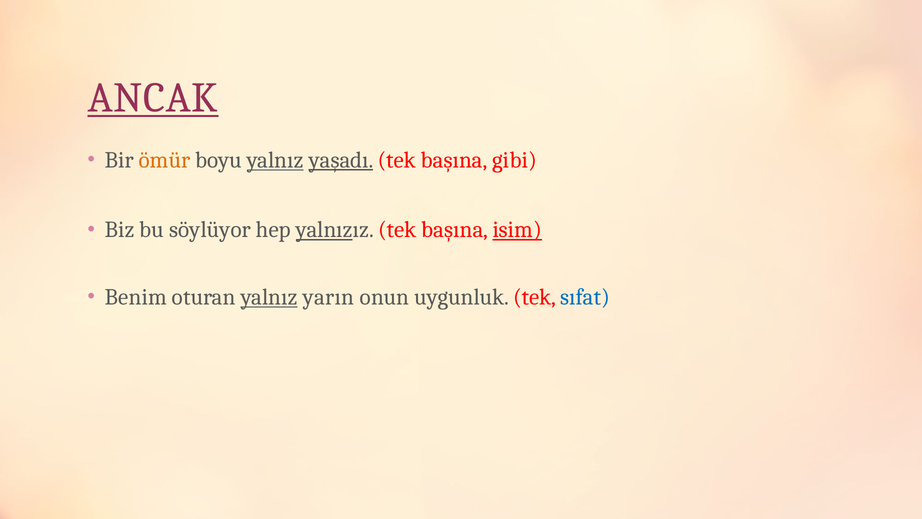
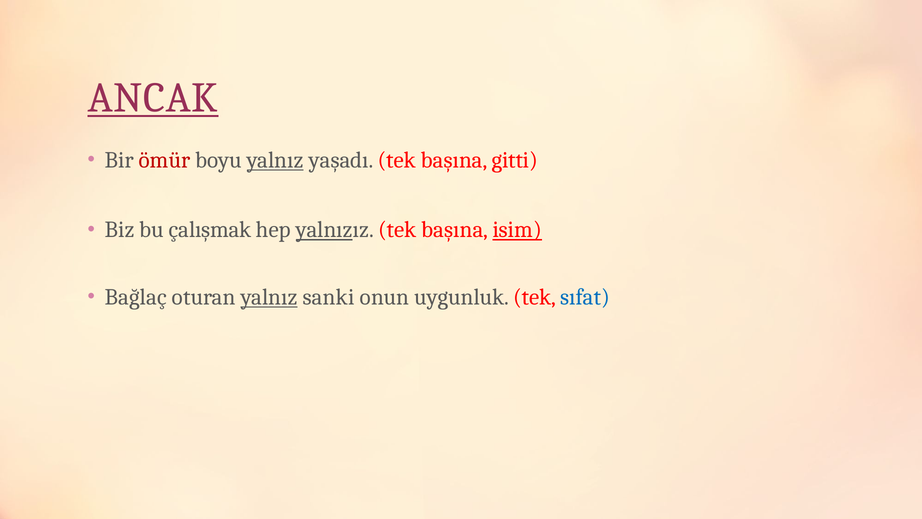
ömür colour: orange -> red (164, 160)
yaşadı underline: present -> none (341, 160)
gibi: gibi -> gitti (515, 160)
söylüyor: söylüyor -> çalışmak (210, 230)
Benim: Benim -> Bağlaç (136, 297)
yarın: yarın -> sanki (329, 297)
